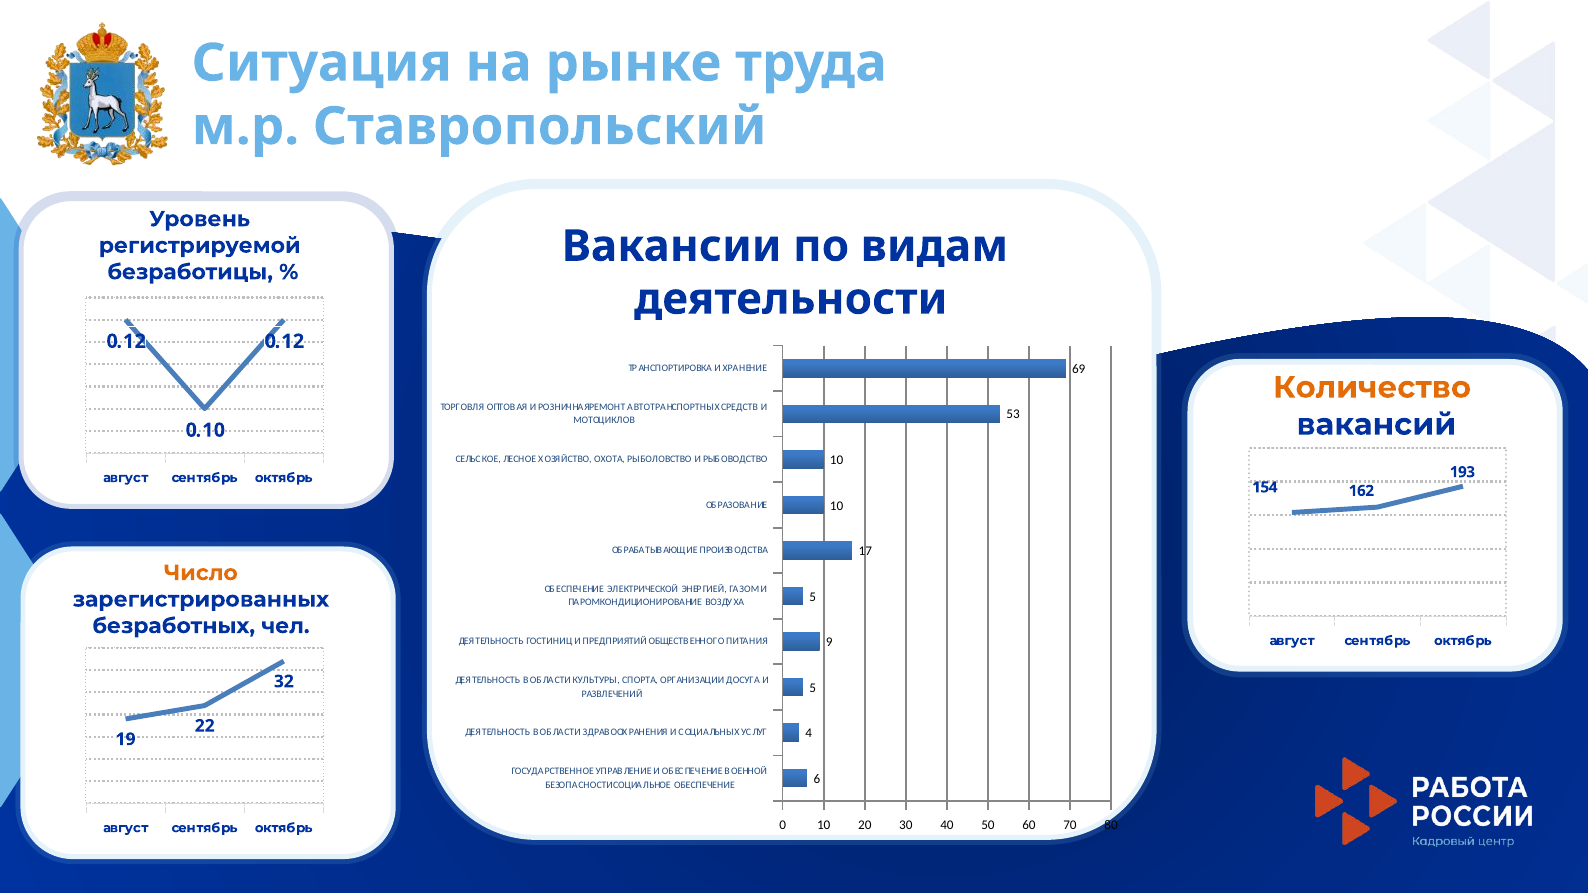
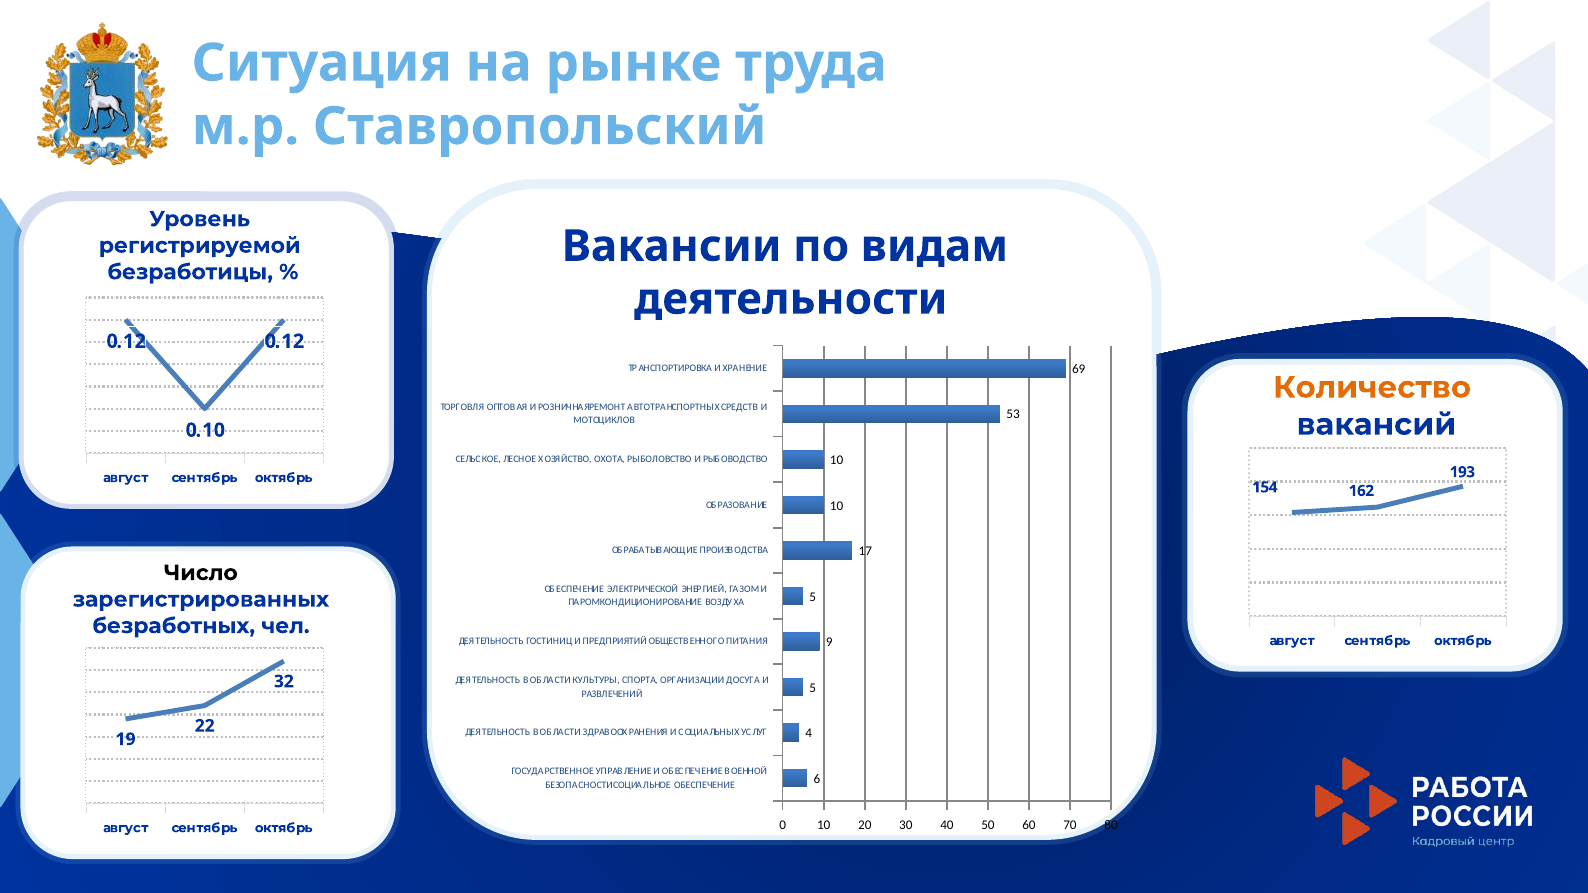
Число colour: orange -> black (201, 573)
